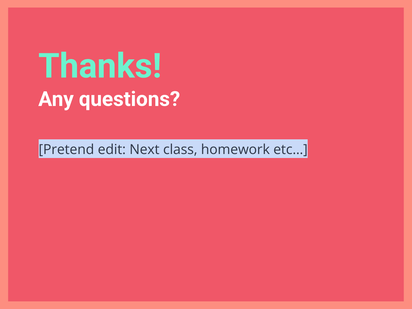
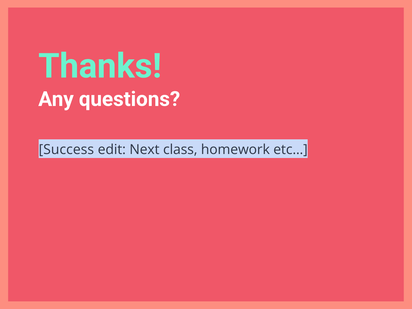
Pretend: Pretend -> Success (66, 150)
